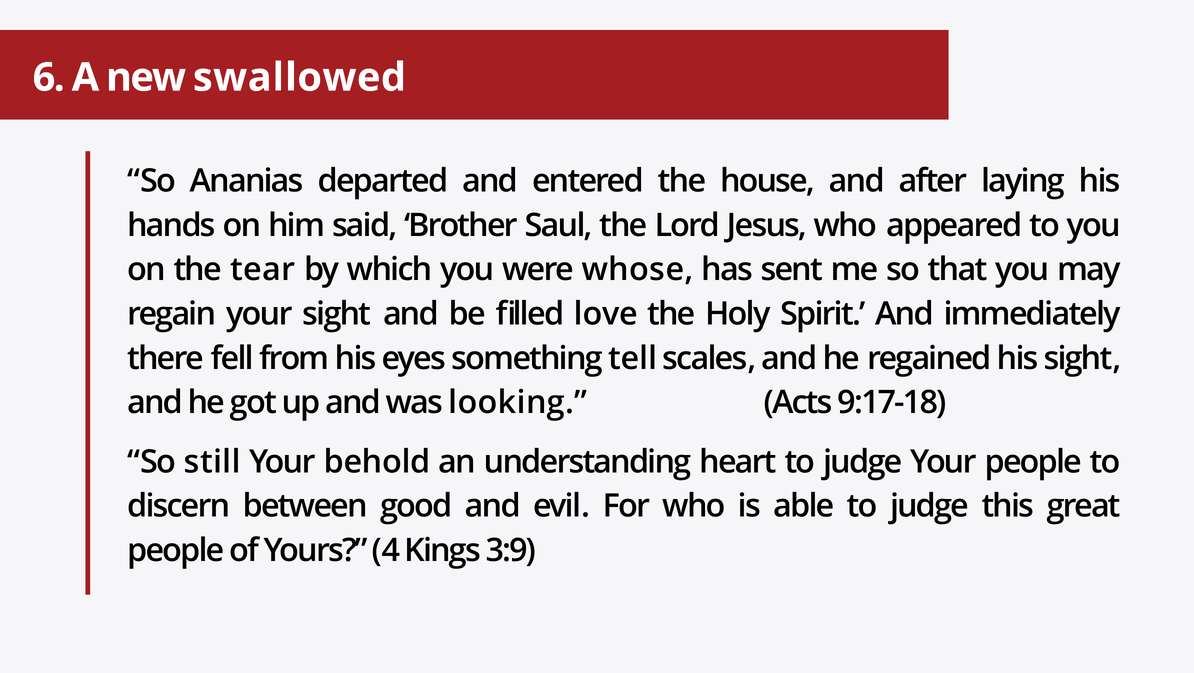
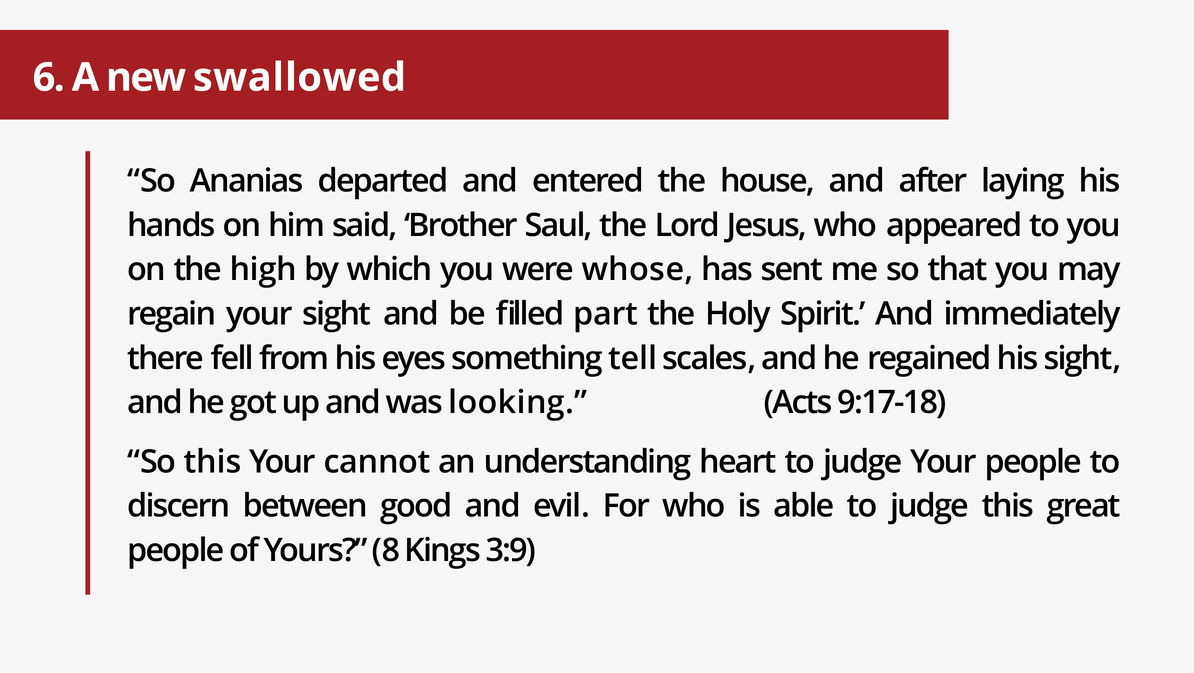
tear: tear -> high (263, 270)
love: love -> part (606, 314)
So still: still -> this (213, 462)
behold: behold -> cannot (377, 462)
4: 4 -> 8 (386, 551)
